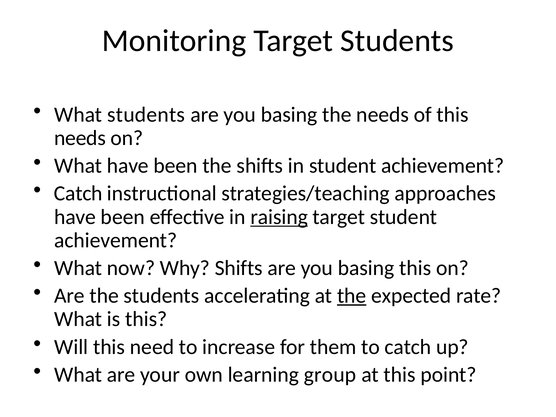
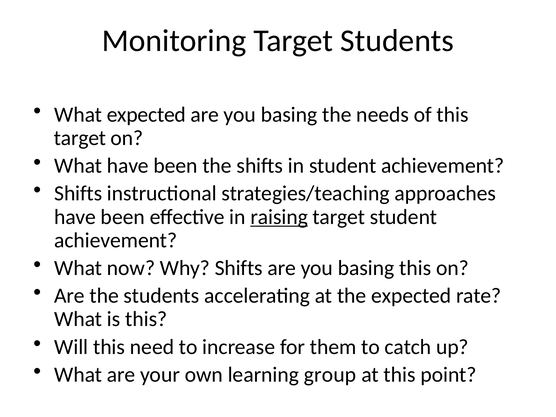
What students: students -> expected (146, 115)
needs: needs -> target (80, 138)
Catch: Catch -> Shifts (78, 194)
the underline: present -> none (352, 296)
